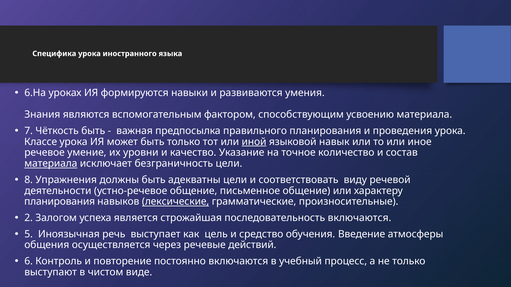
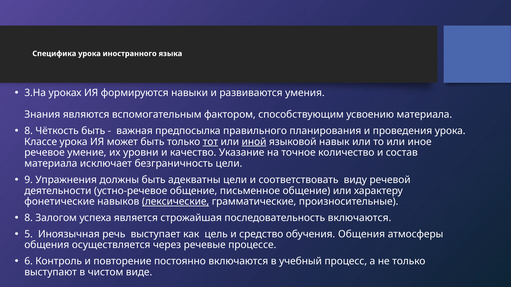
6.На: 6.На -> 3.На (35, 93)
7: 7 -> 8 (29, 131)
тот underline: none -> present (210, 142)
материала underline: present -> none (51, 164)
8: 8 -> 9 (29, 180)
планирования: планирования -> фонетические (60, 202)
2: 2 -> 8 (29, 218)
обучения Введение: Введение -> Общения (362, 234)
действий: действий -> процессе (252, 245)
